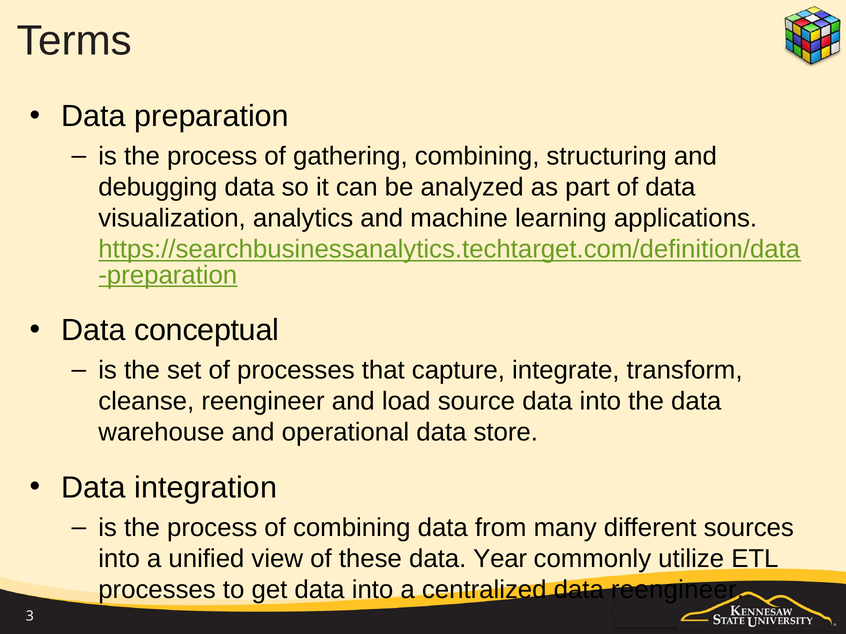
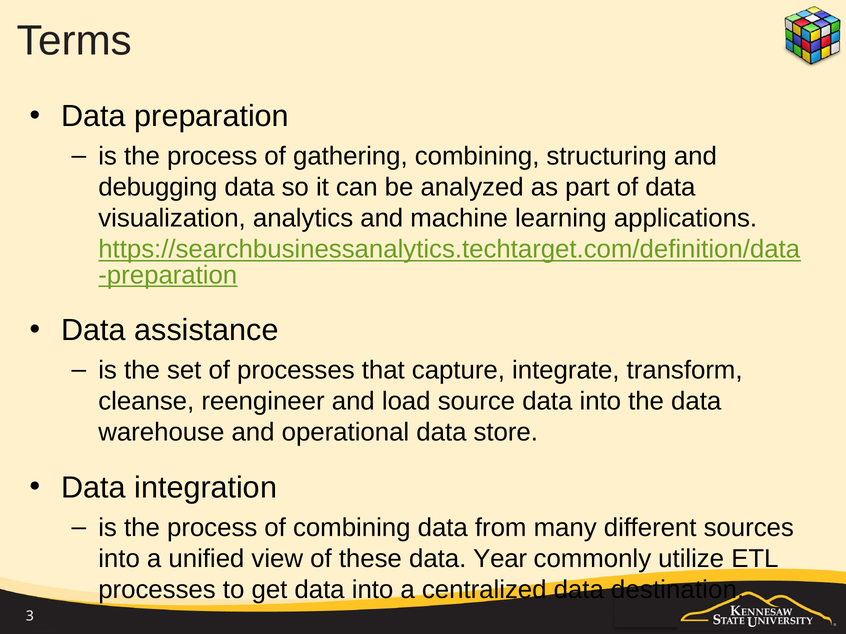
conceptual: conceptual -> assistance (206, 331)
data reengineer: reengineer -> destination (678, 590)
